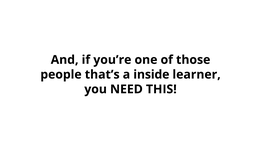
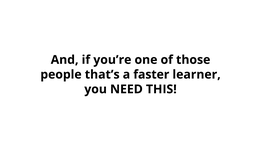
inside: inside -> faster (151, 74)
